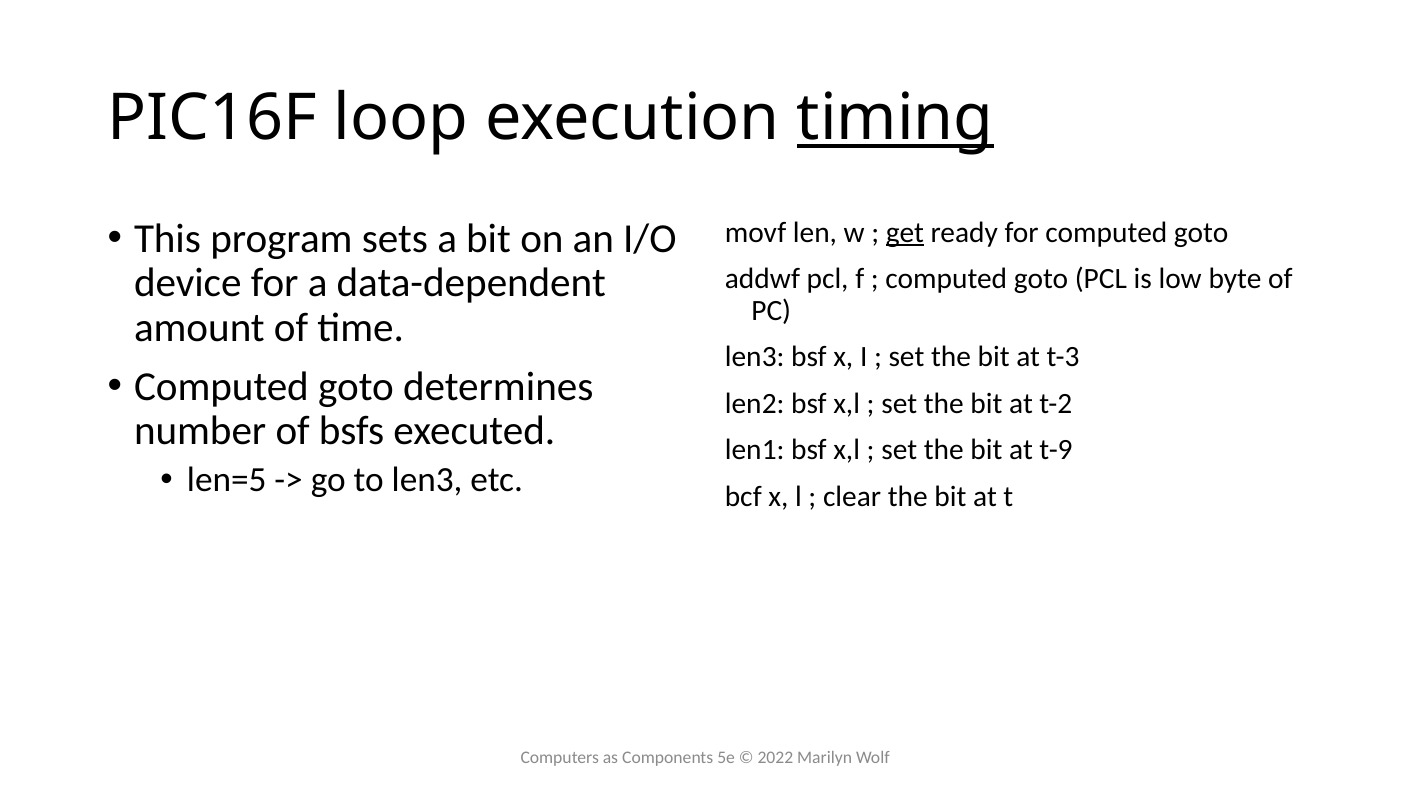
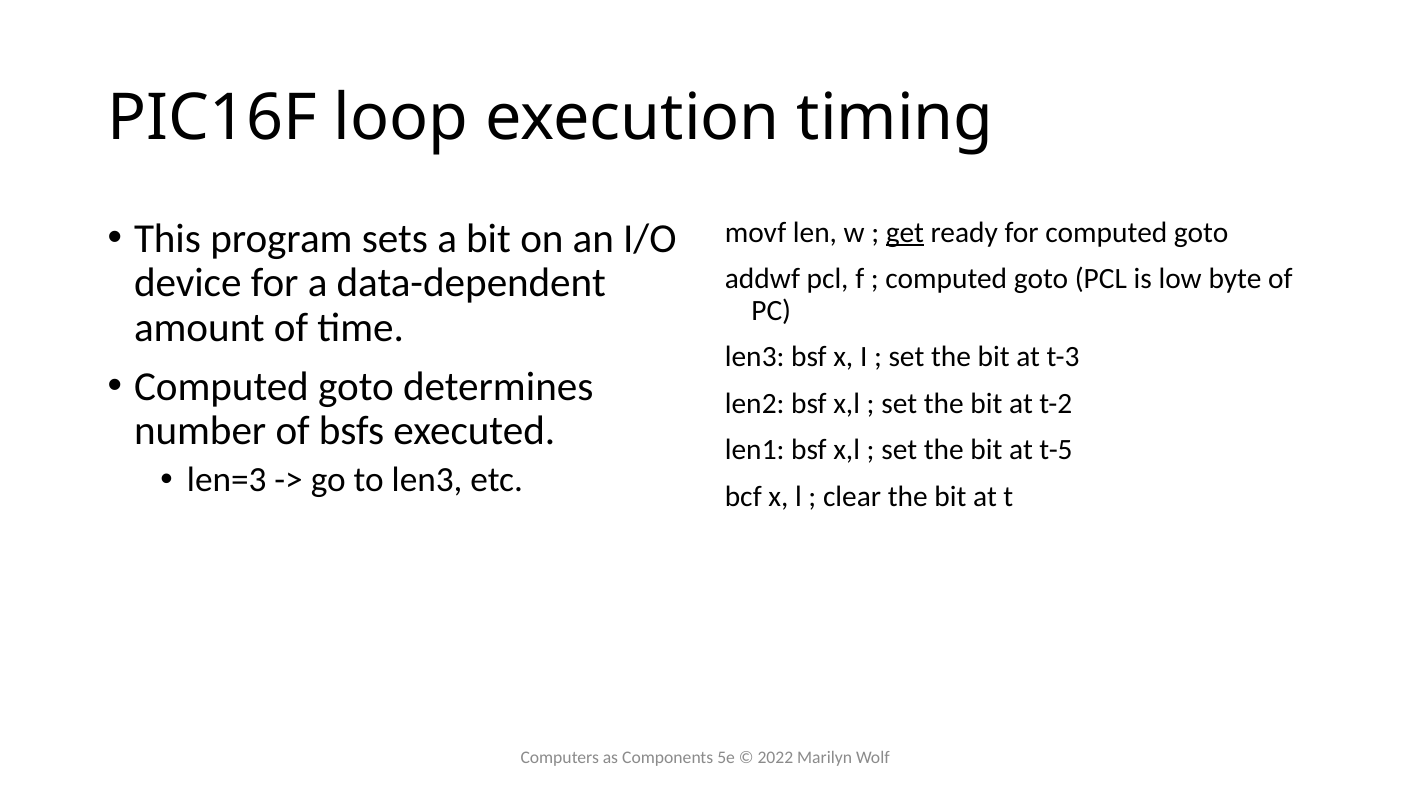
timing underline: present -> none (895, 119)
t-9: t-9 -> t-5 (1056, 450)
len=5: len=5 -> len=3 (227, 480)
